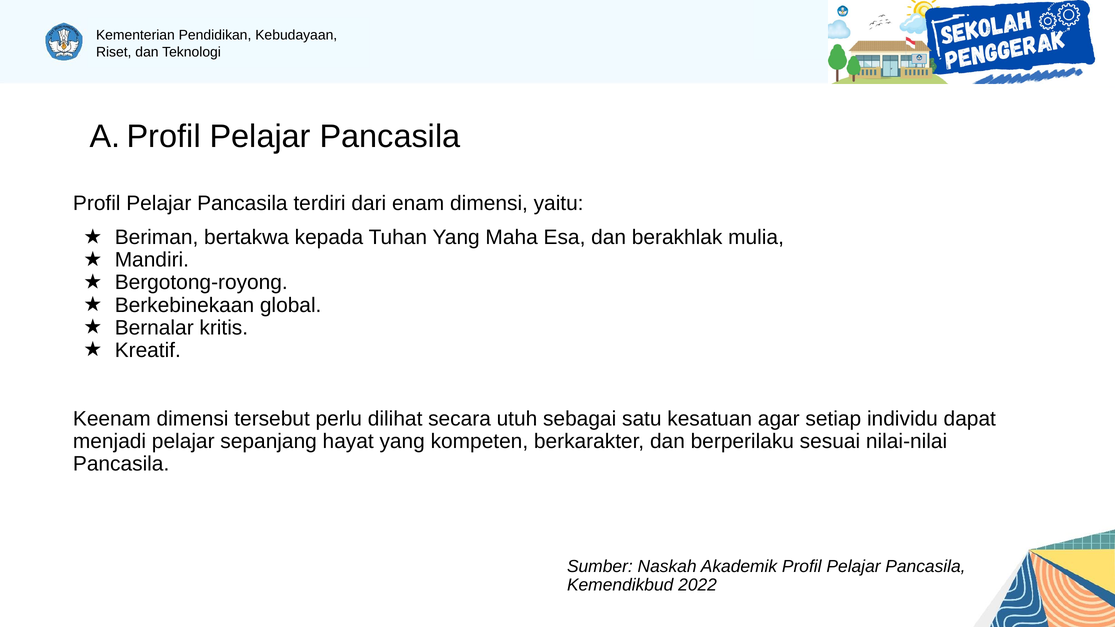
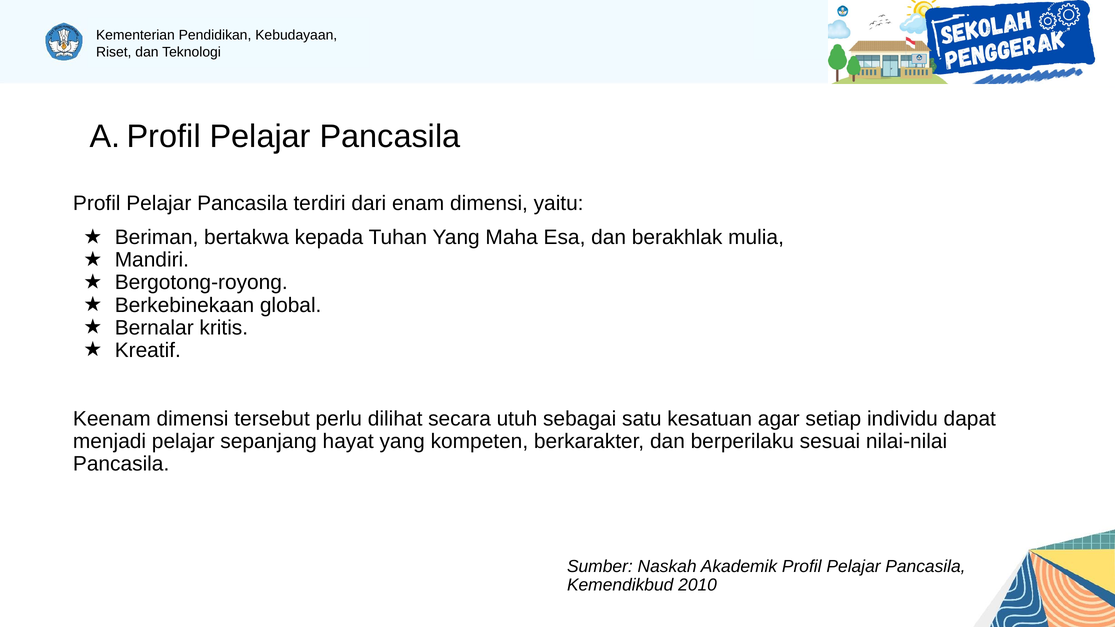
2022: 2022 -> 2010 (698, 585)
